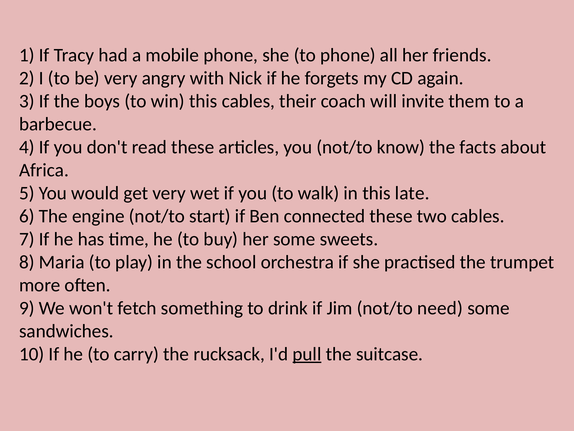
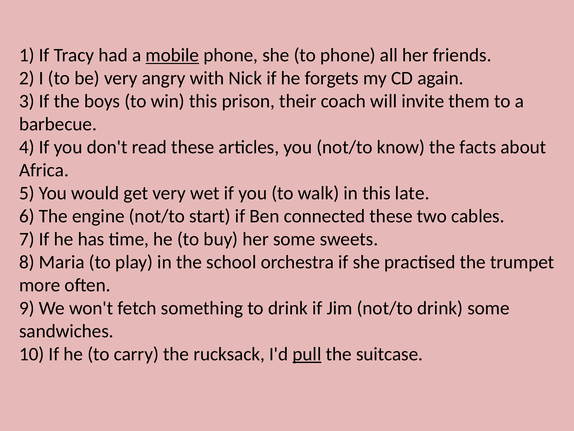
mobile underline: none -> present (172, 55)
this cables: cables -> prison (248, 101)
not/to need: need -> drink (440, 308)
